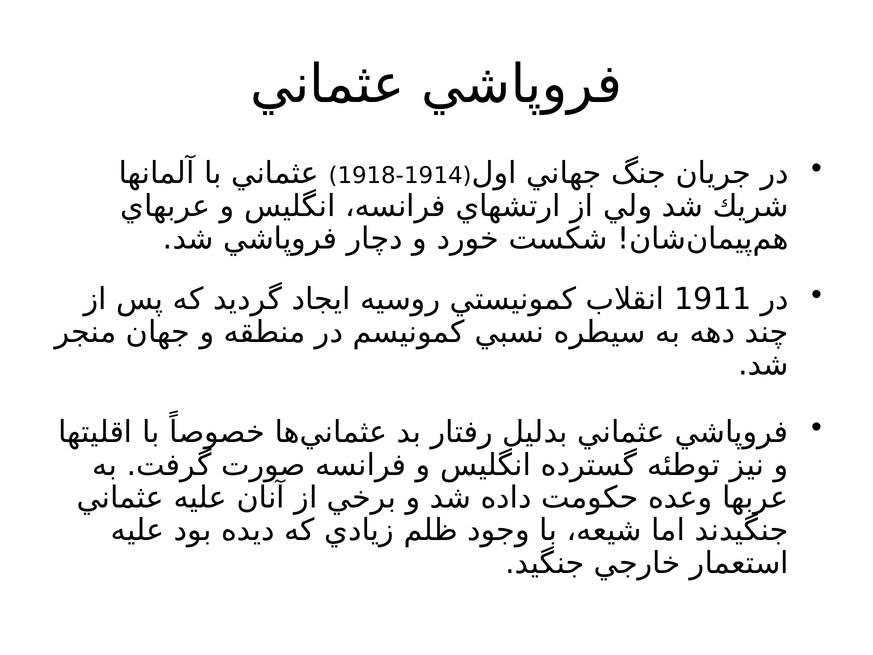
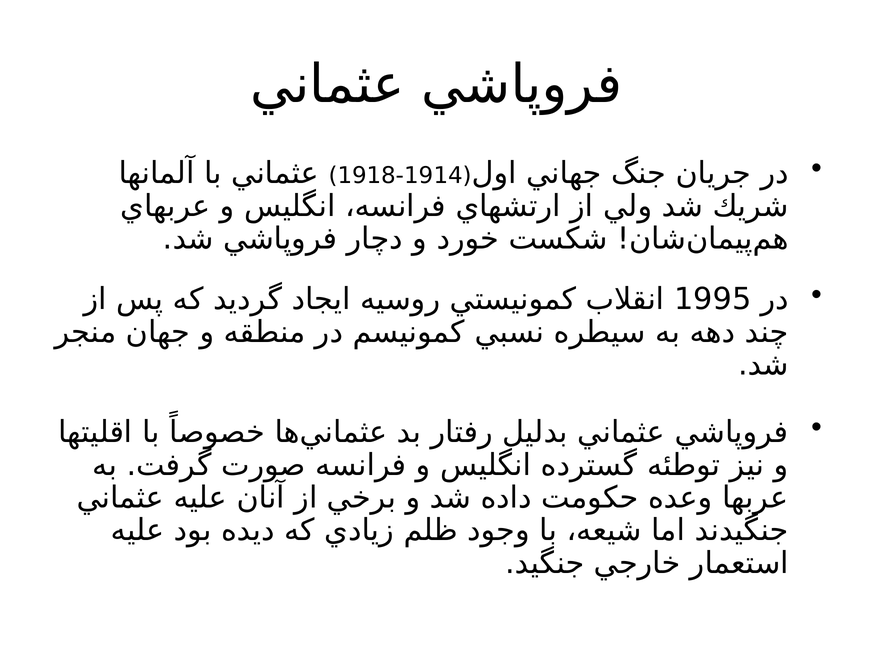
1911: 1911 -> 1995 (713, 299)
